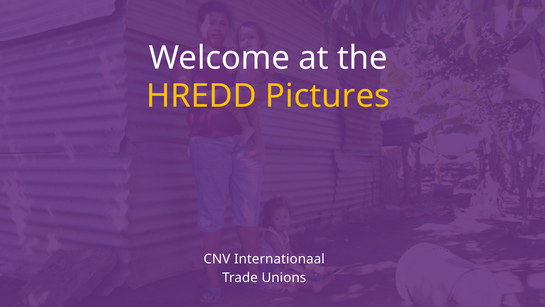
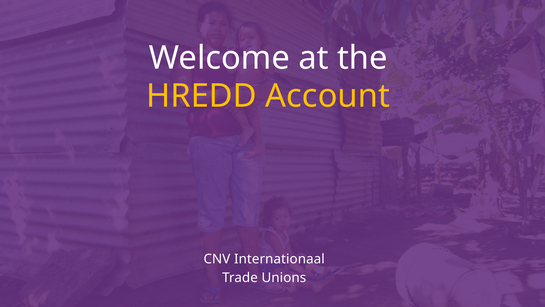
Pictures: Pictures -> Account (328, 96)
